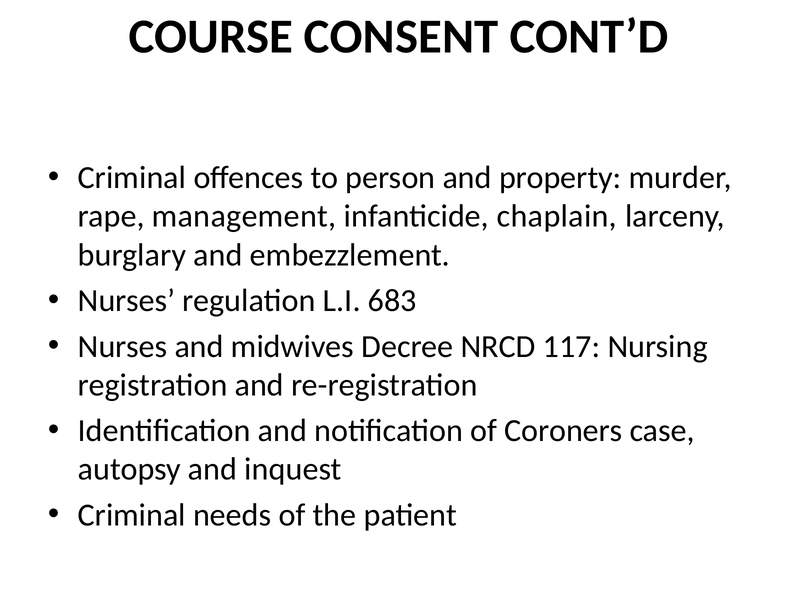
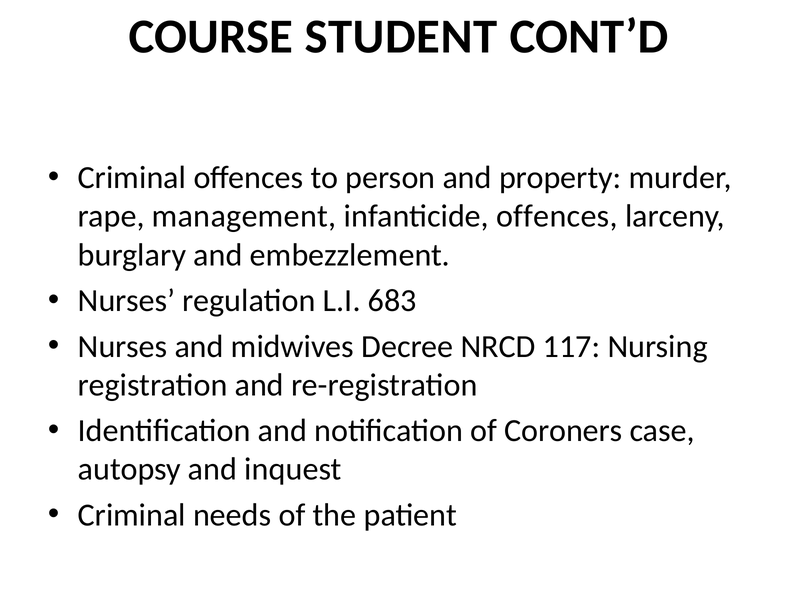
CONSENT: CONSENT -> STUDENT (401, 37)
infanticide chaplain: chaplain -> offences (557, 216)
